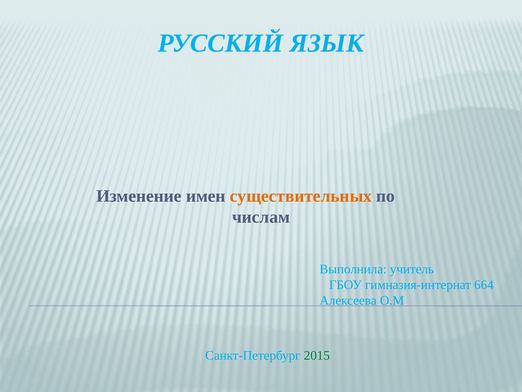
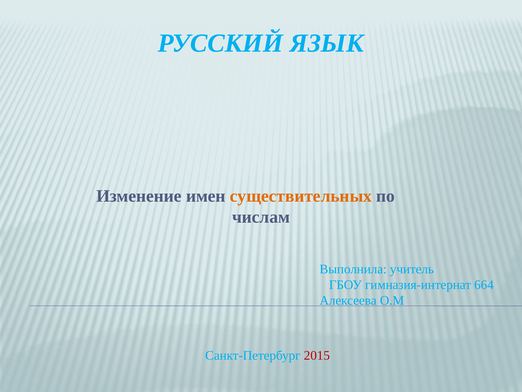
2015 colour: green -> red (317, 355)
